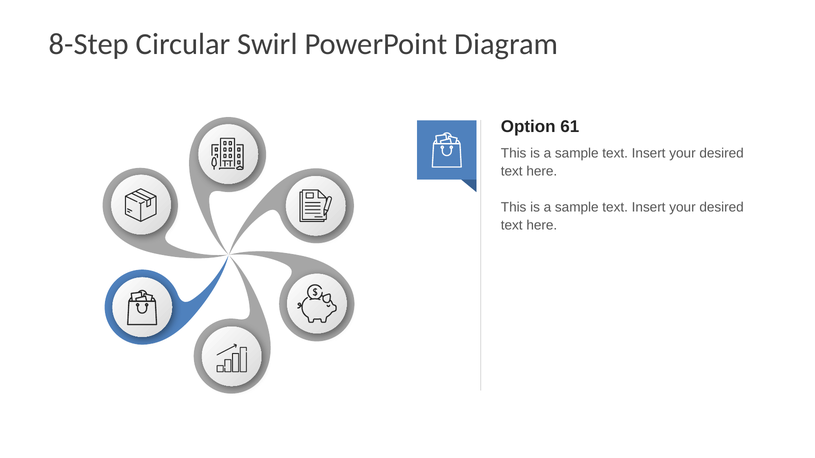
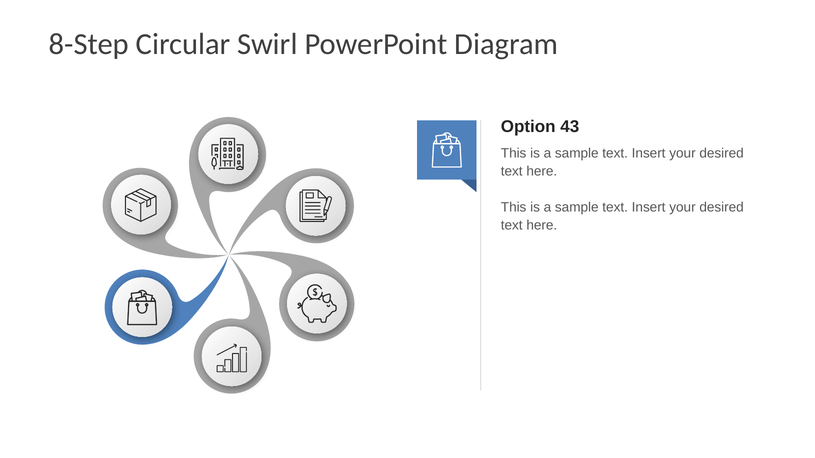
61: 61 -> 43 (570, 127)
